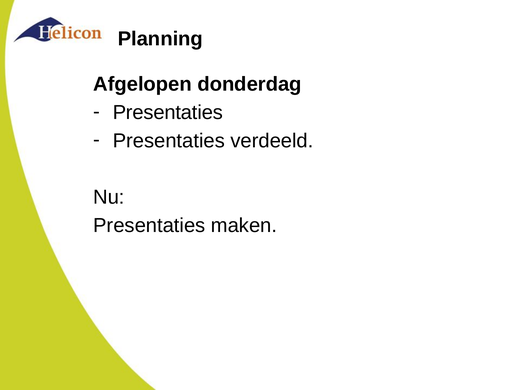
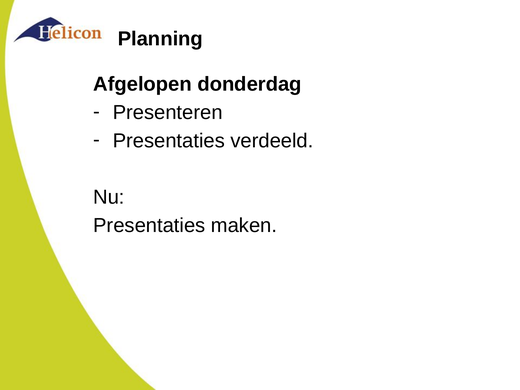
Presentaties: Presentaties -> Presenteren (168, 112)
